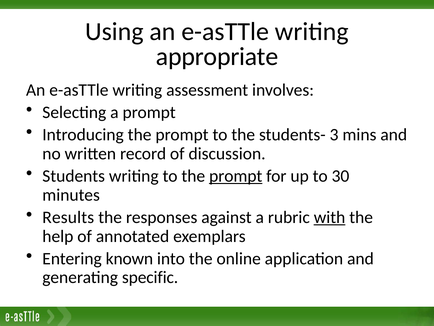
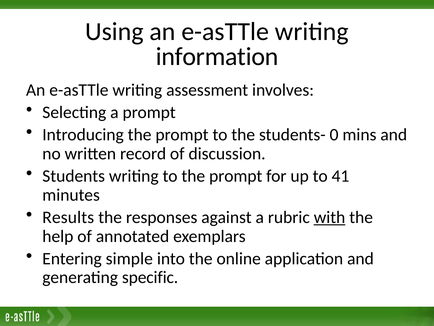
appropriate: appropriate -> information (217, 56)
3: 3 -> 0 (334, 135)
prompt underline: present -> none (236, 176)
30: 30 -> 41 (340, 176)
known: known -> simple (129, 258)
